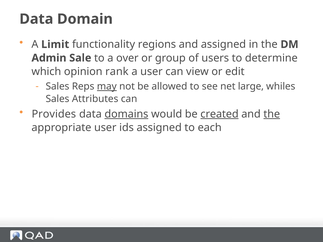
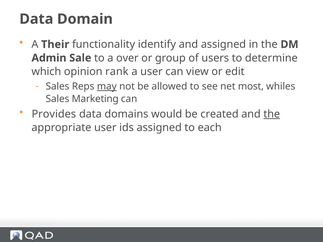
Limit: Limit -> Their (55, 44)
regions: regions -> identify (157, 44)
large: large -> most (251, 86)
Attributes: Attributes -> Marketing (95, 99)
domains underline: present -> none (126, 114)
created underline: present -> none (219, 114)
